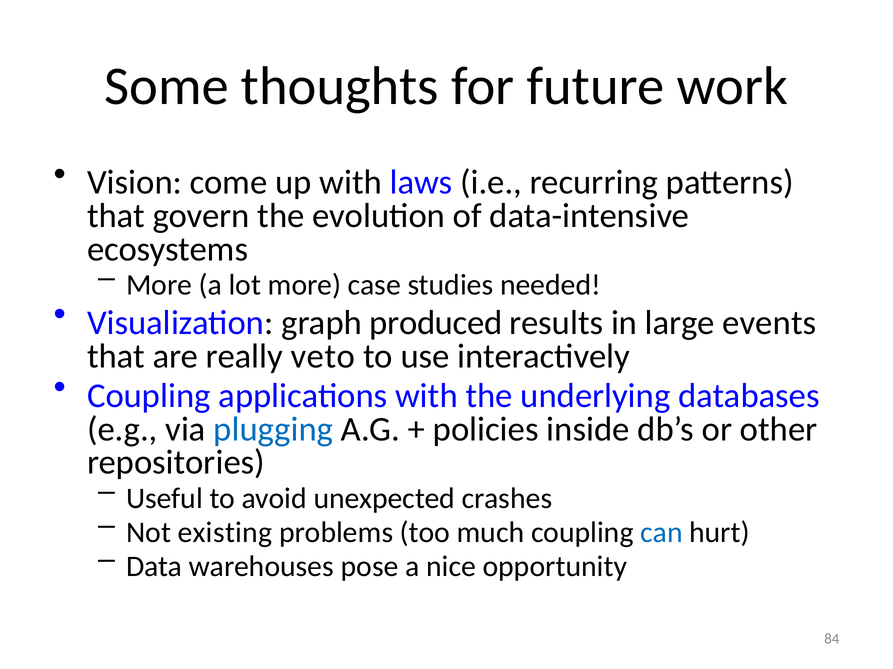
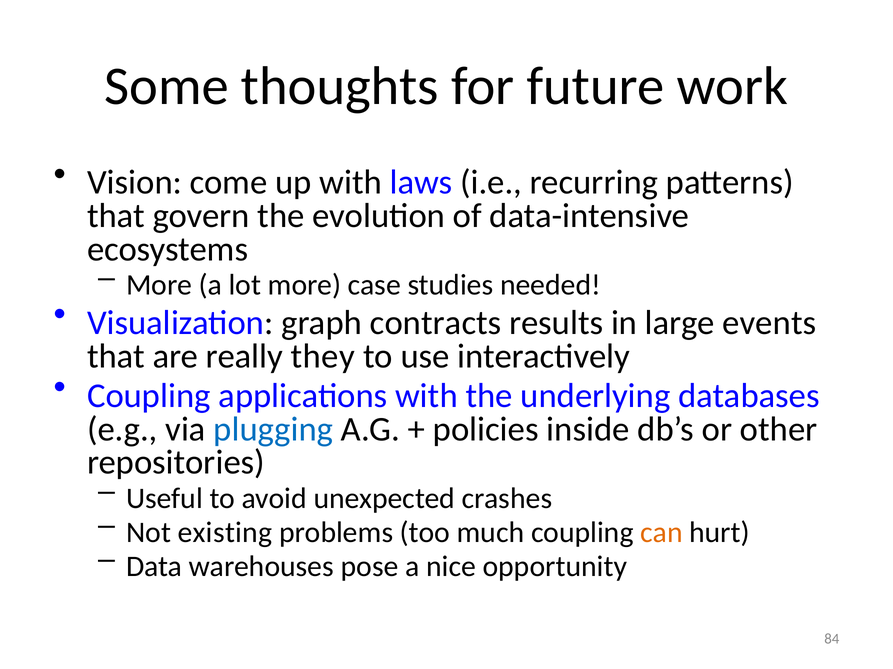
produced: produced -> contracts (436, 323)
veto: veto -> they (323, 357)
can colour: blue -> orange (661, 533)
